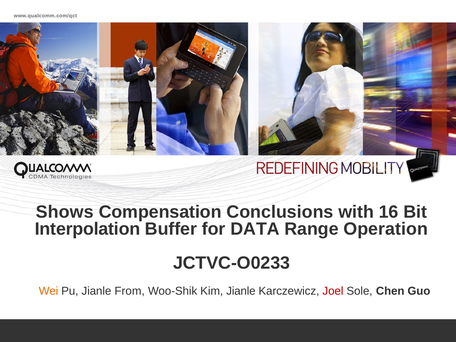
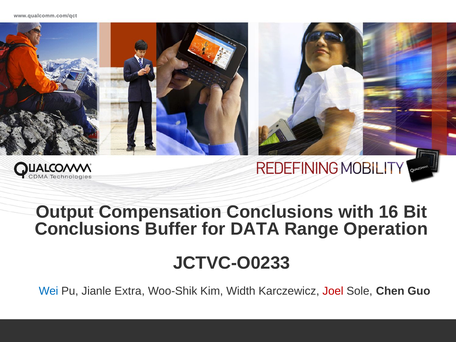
Shows: Shows -> Output (65, 212)
Interpolation: Interpolation -> Conclusions (87, 229)
Wei colour: orange -> blue (48, 291)
From: From -> Extra (130, 291)
Kim Jianle: Jianle -> Width (241, 291)
